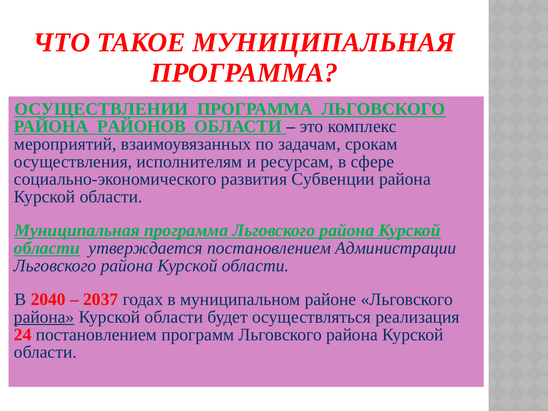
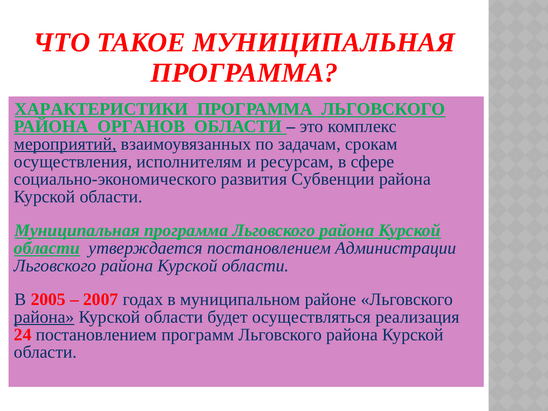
ОСУЩЕСТВЛЕНИИ: ОСУЩЕСТВЛЕНИИ -> ХАРАКТЕРИСТИКИ (101, 109)
РАЙОНОВ: РАЙОНОВ -> ОРГАНОВ (141, 127)
мероприятий underline: none -> present (65, 144)
2040: 2040 -> 2005 (48, 300)
2037: 2037 -> 2007 (101, 300)
